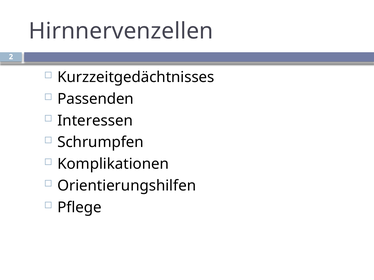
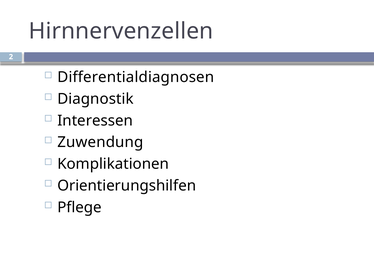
Kurzzeitgedächtnisses: Kurzzeitgedächtnisses -> Differentialdiagnosen (136, 77)
Passenden: Passenden -> Diagnostik (95, 99)
Schrumpfen: Schrumpfen -> Zuwendung (100, 143)
